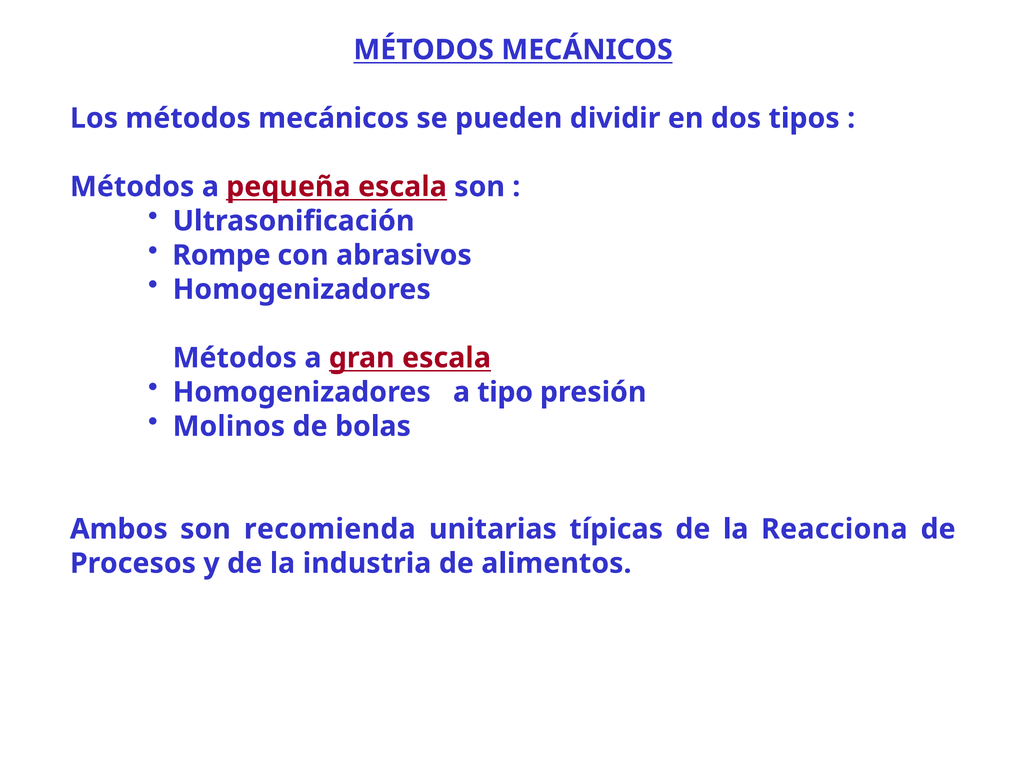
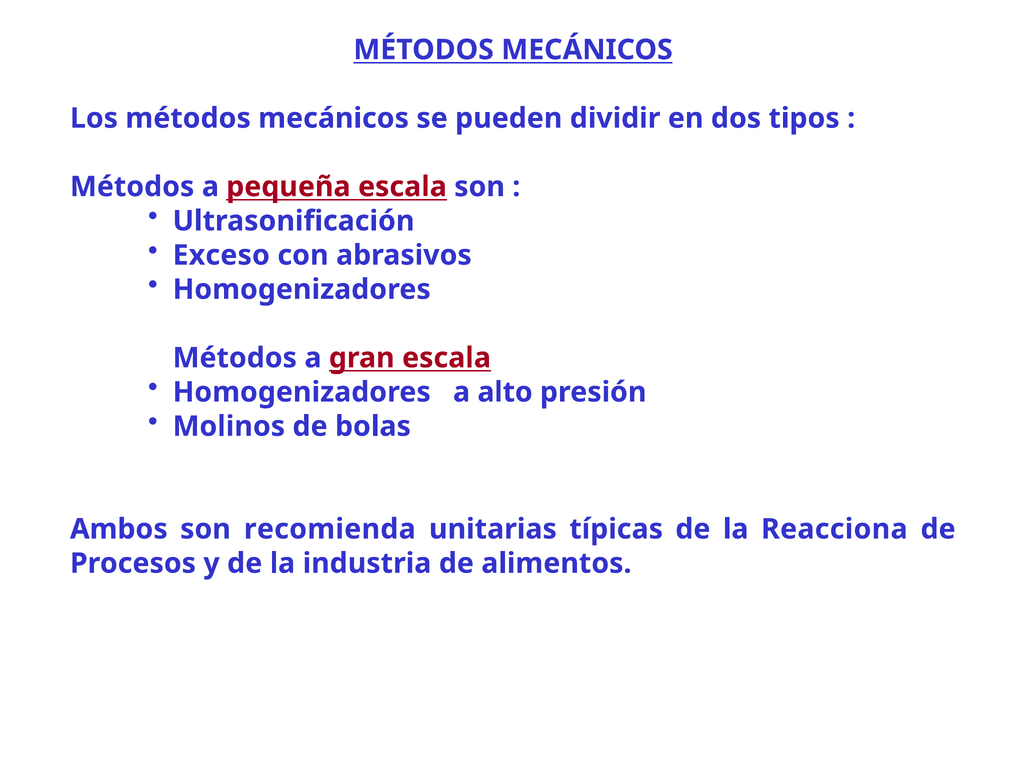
Rompe: Rompe -> Exceso (221, 255)
tipo: tipo -> alto (505, 392)
